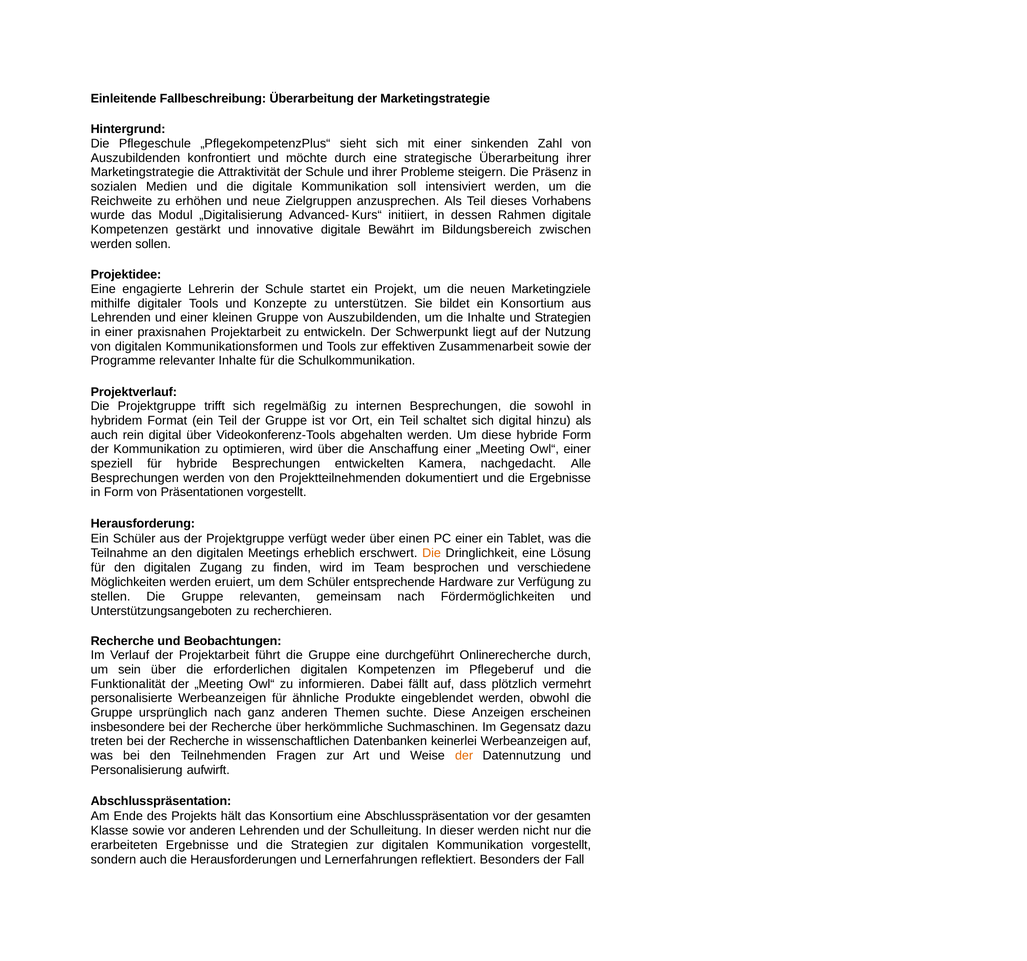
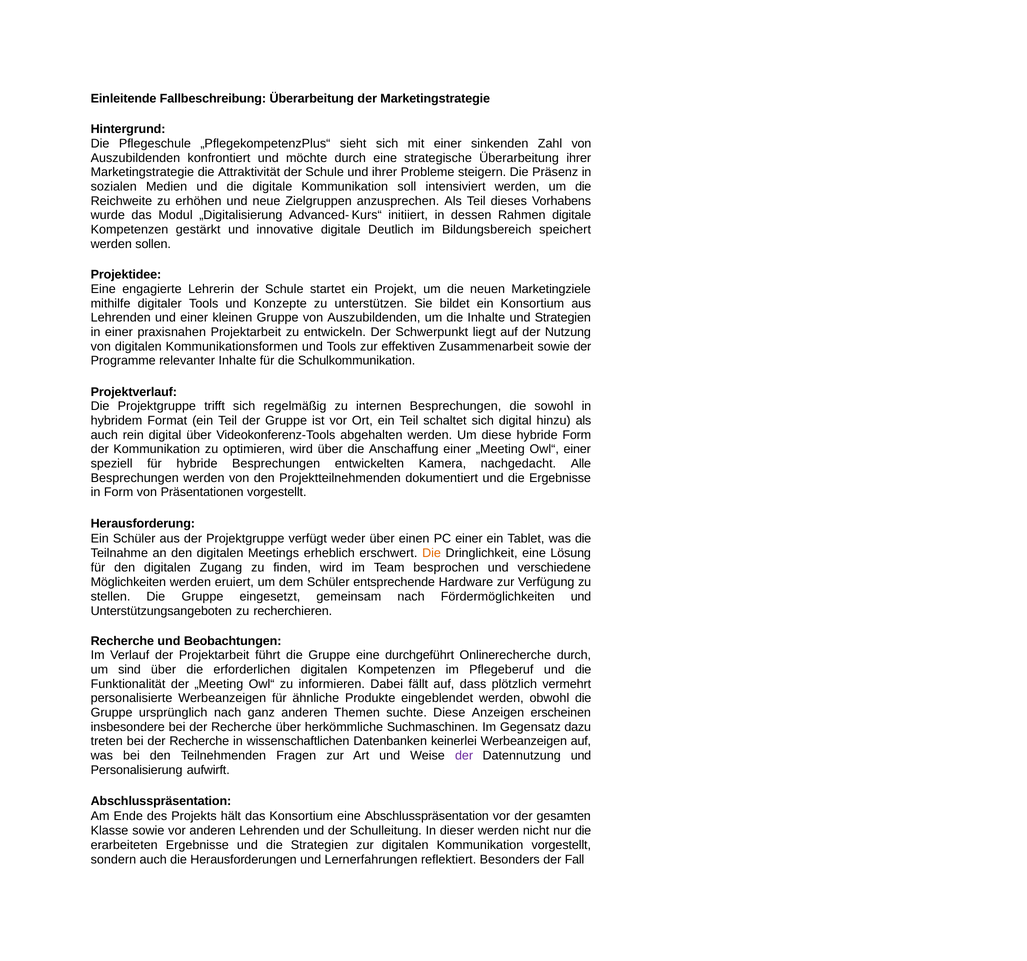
Bewährt: Bewährt -> Deutlich (391, 230)
zwischen: zwischen -> speichert (565, 230)
relevanten: relevanten -> eingesetzt (270, 596)
sein: sein -> sind (129, 669)
der colour: orange -> purple (464, 755)
